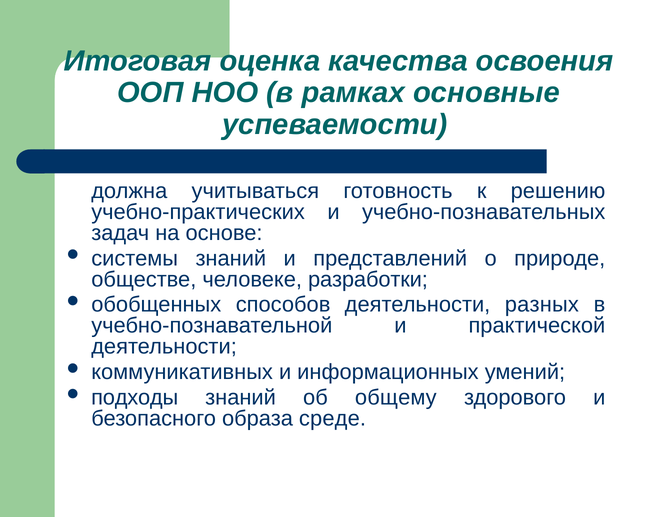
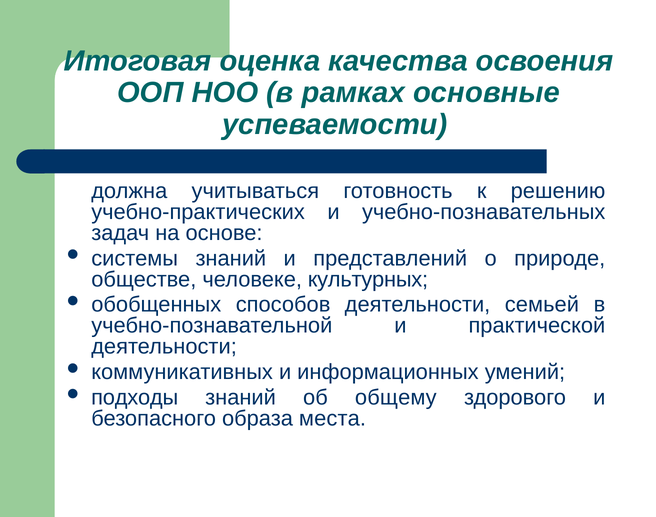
разработки: разработки -> культурных (368, 279)
разных: разных -> семьей (542, 304)
среде: среде -> места (332, 418)
